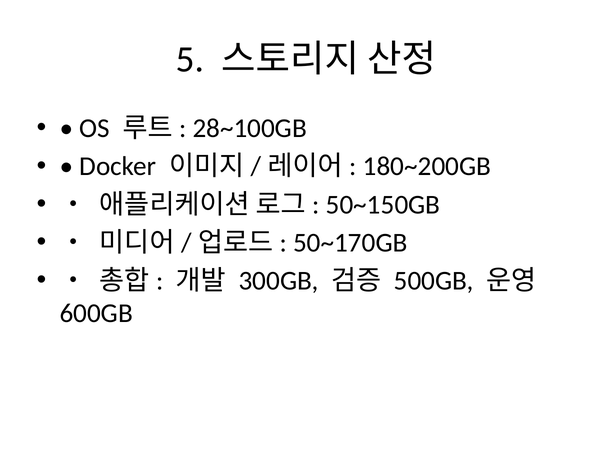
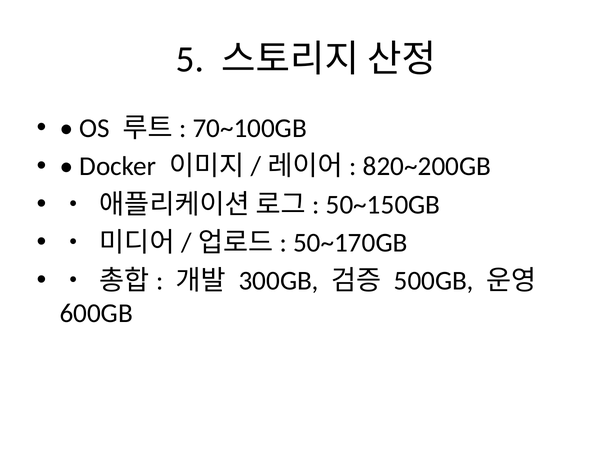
28~100GB: 28~100GB -> 70~100GB (250, 128)
180~200GB: 180~200GB -> 820~200GB (427, 166)
